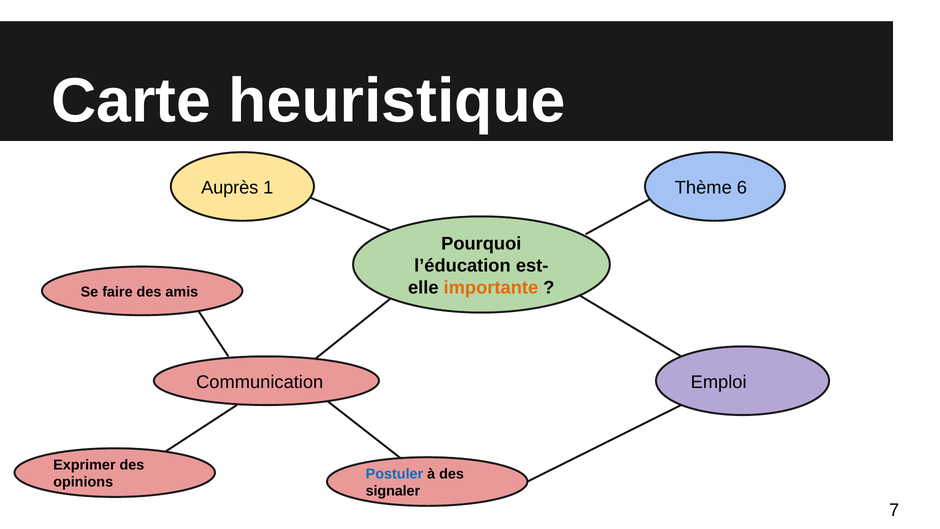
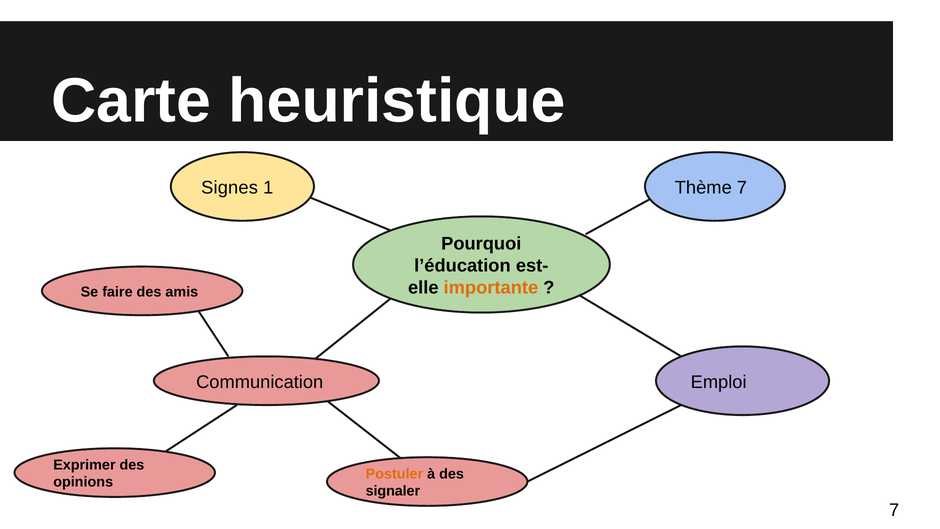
Auprès: Auprès -> Signes (230, 188)
Thème 6: 6 -> 7 (742, 188)
Postuler colour: blue -> orange (394, 474)
